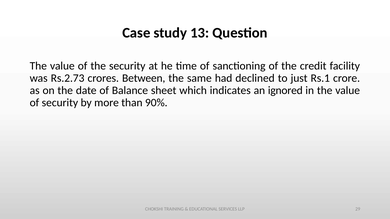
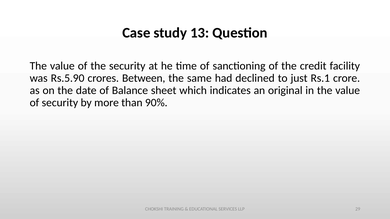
Rs.2.73: Rs.2.73 -> Rs.5.90 (68, 78)
ignored: ignored -> original (285, 91)
